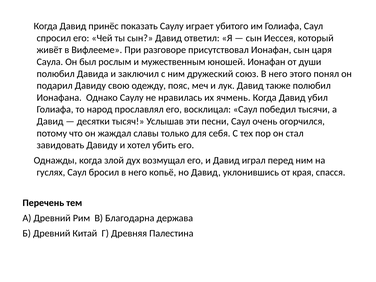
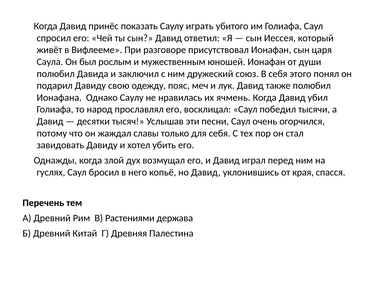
играет: играет -> играть (200, 26)
союз В него: него -> себя (278, 74)
Благодарна: Благодарна -> Растениями (130, 218)
